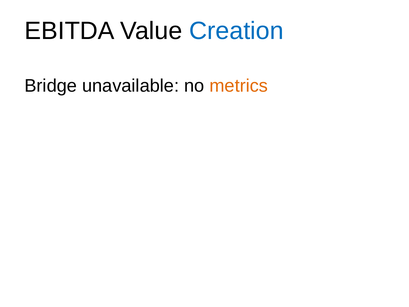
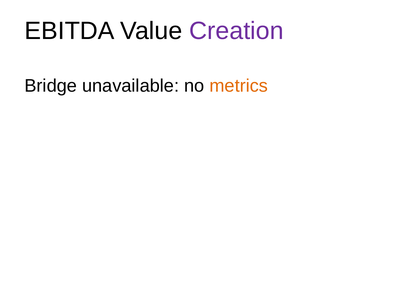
Creation colour: blue -> purple (236, 31)
